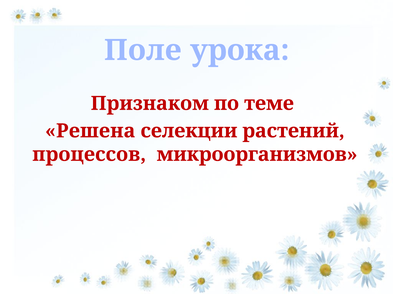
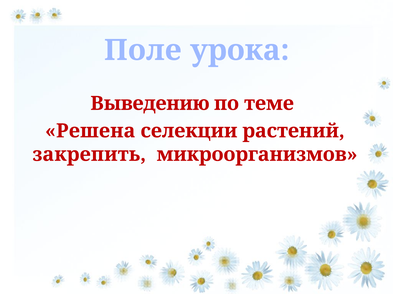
Признаком: Признаком -> Выведению (150, 104)
процессов: процессов -> закрепить (89, 155)
